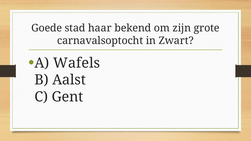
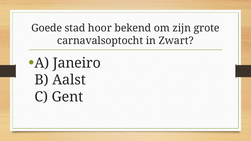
haar: haar -> hoor (100, 28)
Wafels: Wafels -> Janeiro (77, 63)
